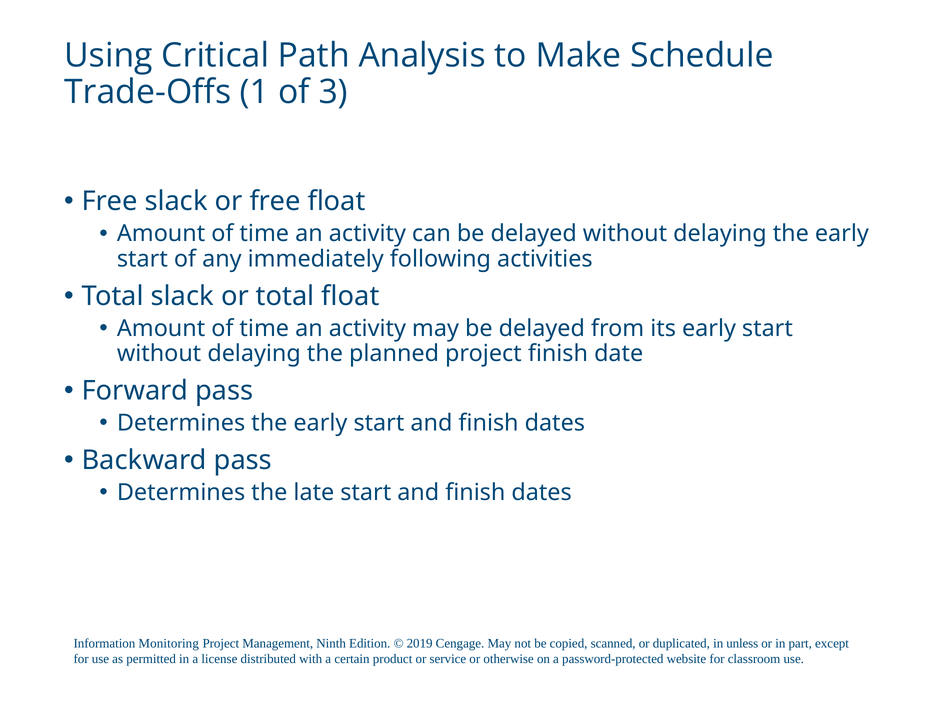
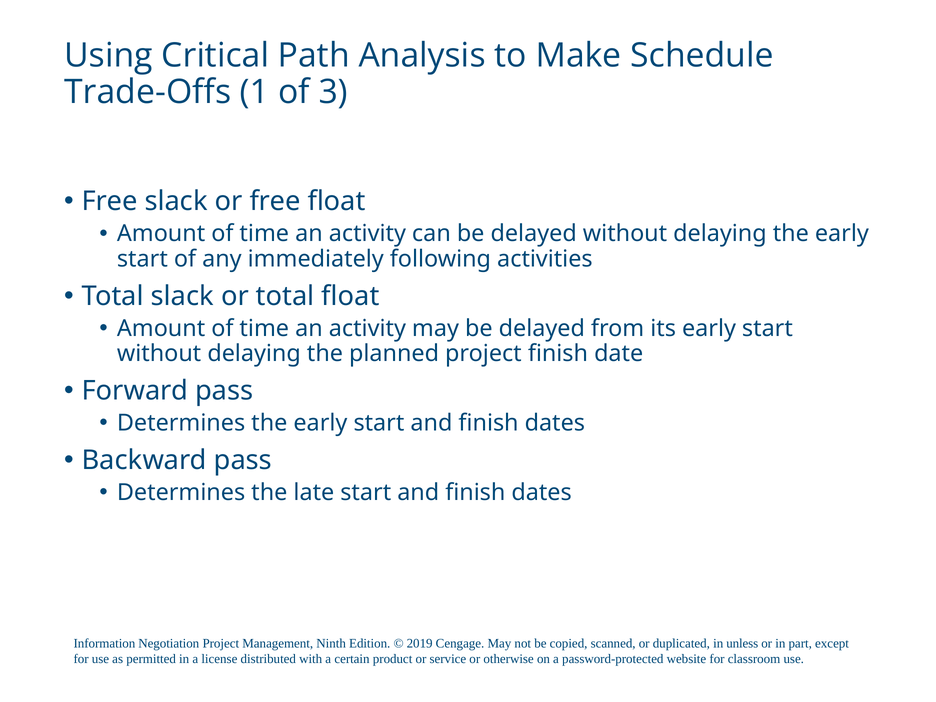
Monitoring: Monitoring -> Negotiation (169, 644)
